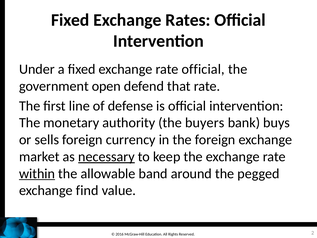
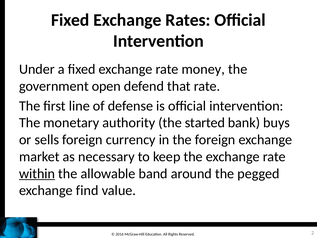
rate official: official -> money (203, 69)
buyers: buyers -> started (205, 123)
necessary underline: present -> none (106, 157)
